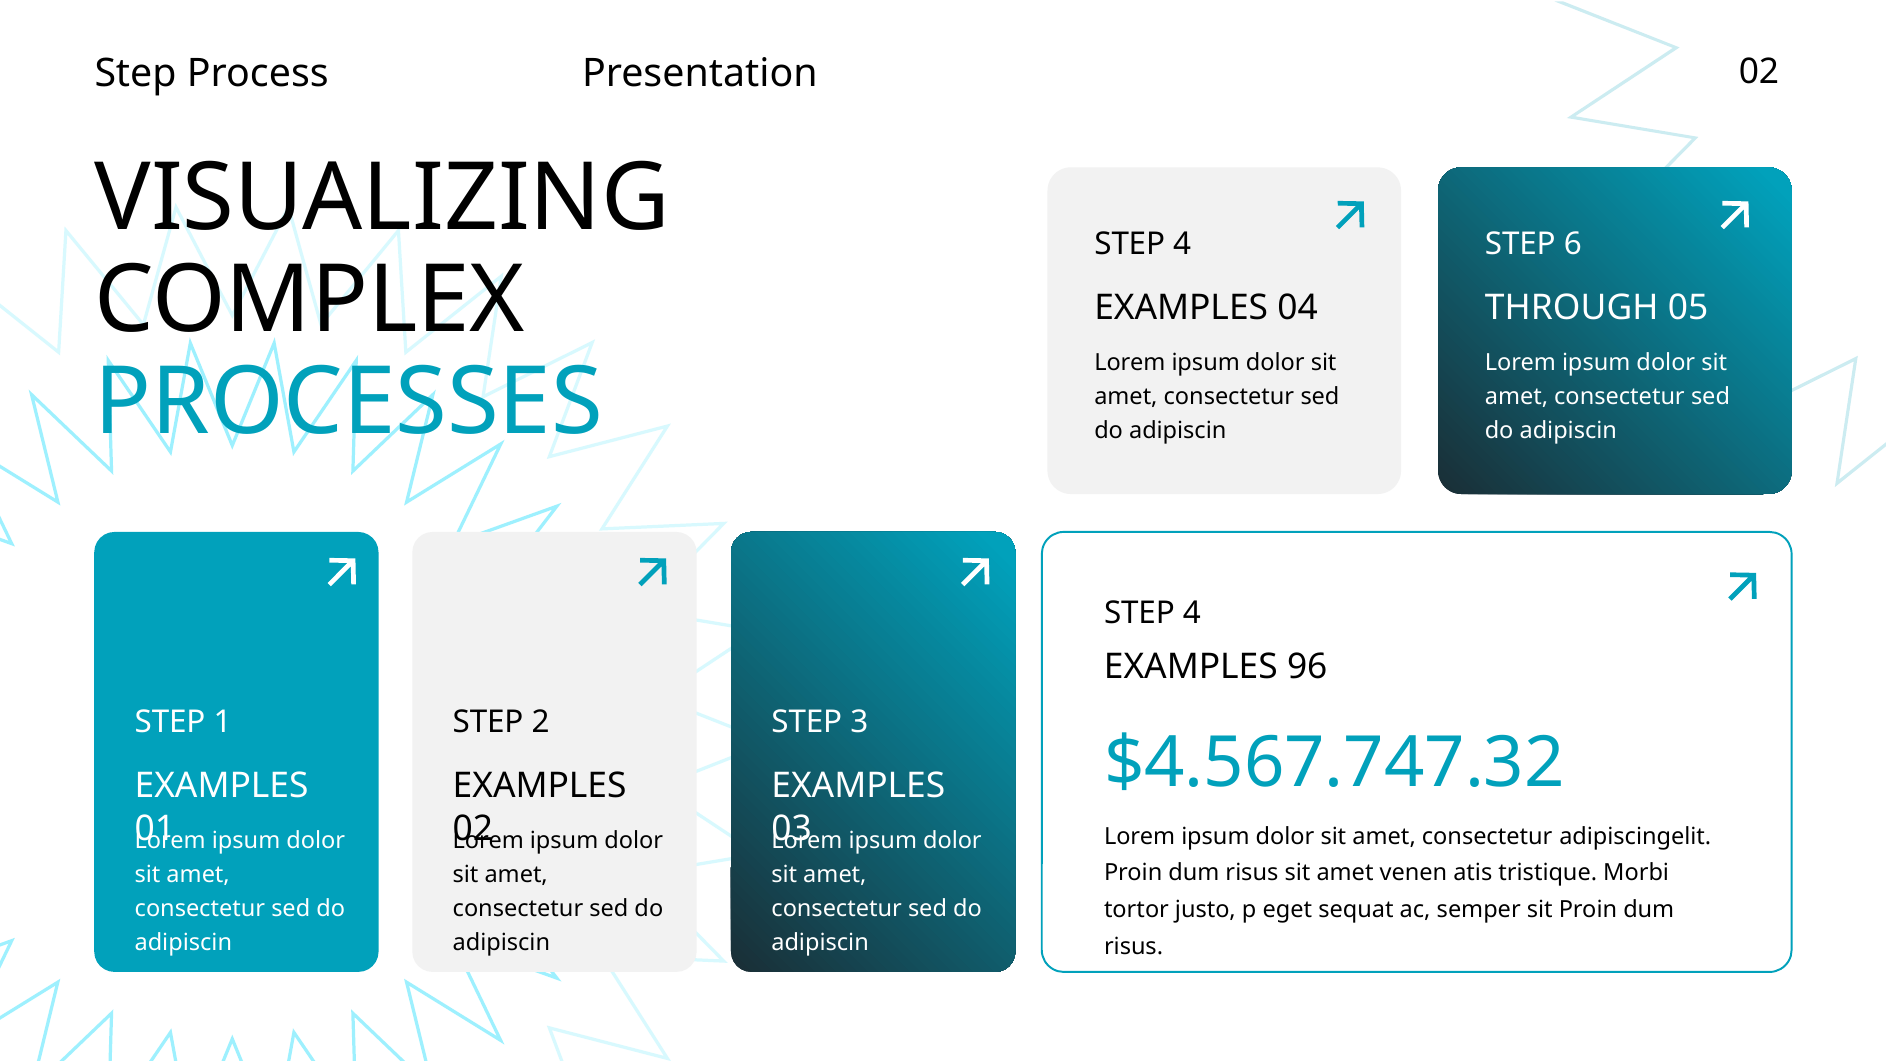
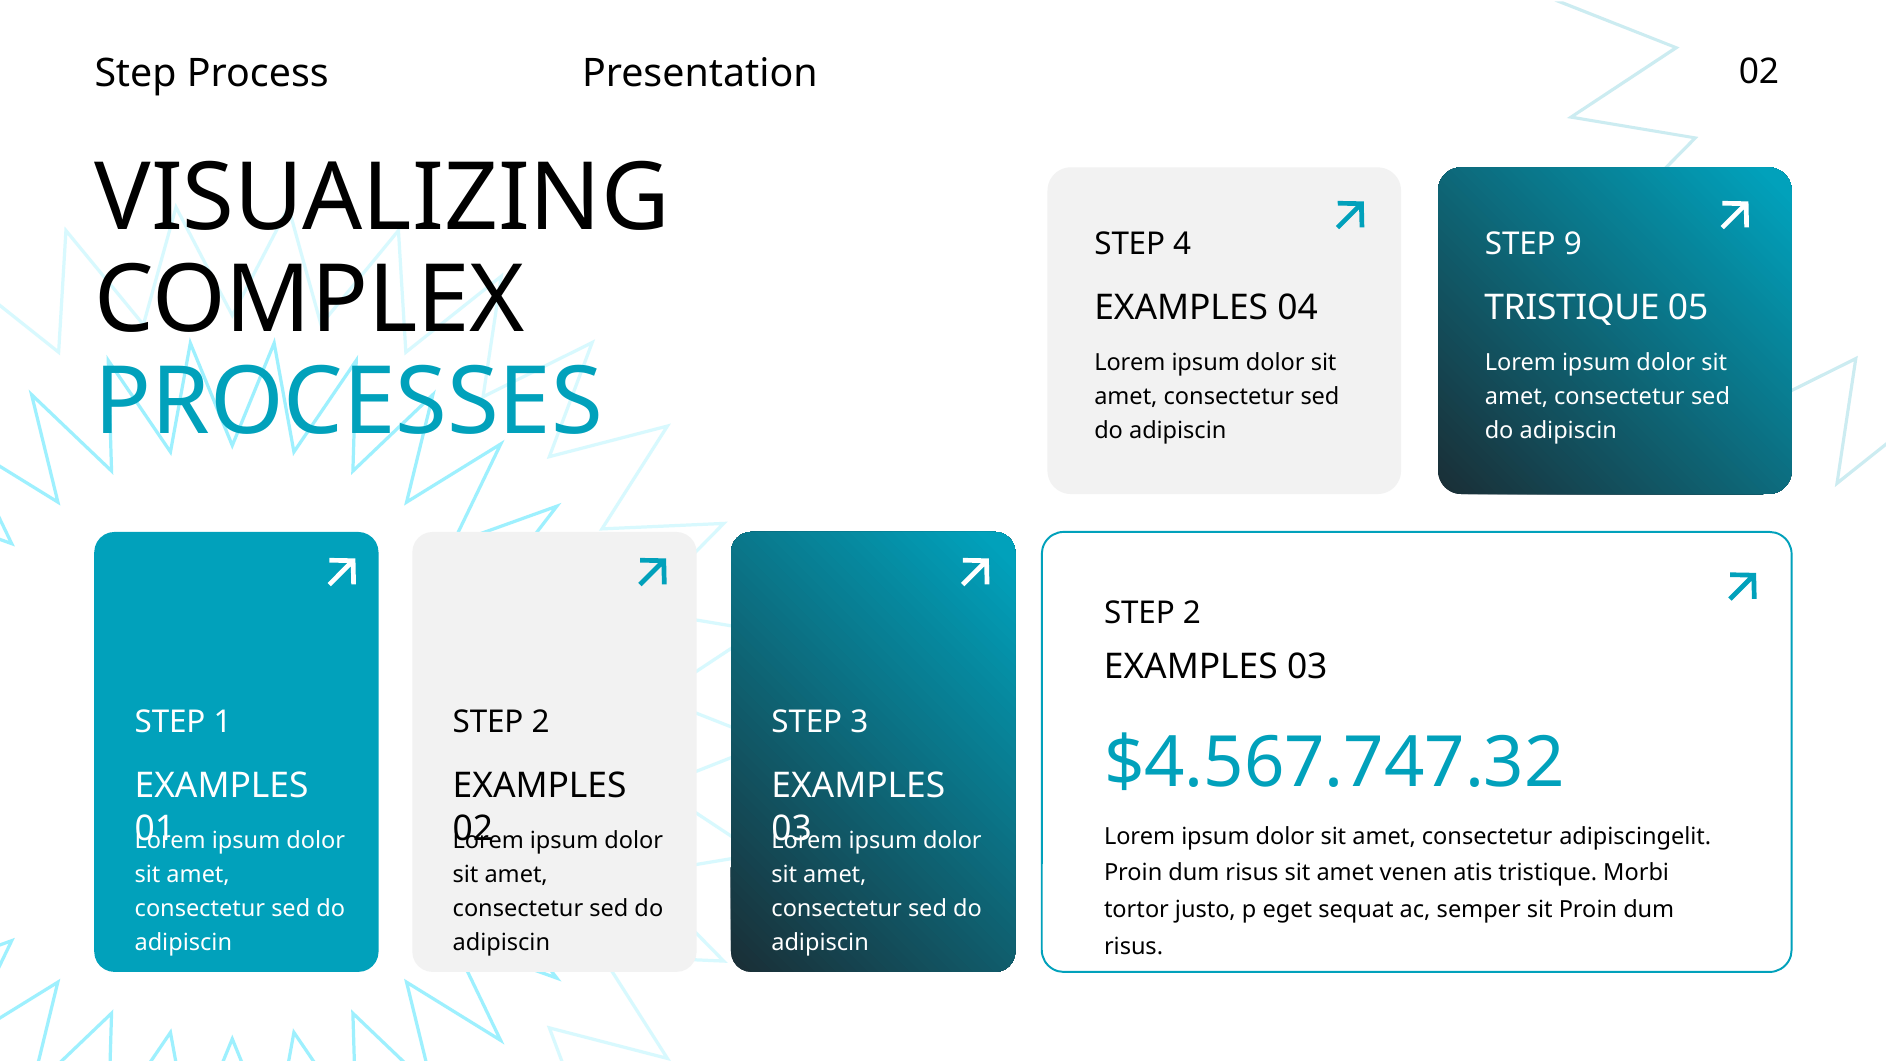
6: 6 -> 9 (1573, 244)
THROUGH: THROUGH -> TRISTIQUE (1572, 308)
4: 4 -> 2 (1192, 613)
96: 96 -> 03 (1307, 667)
